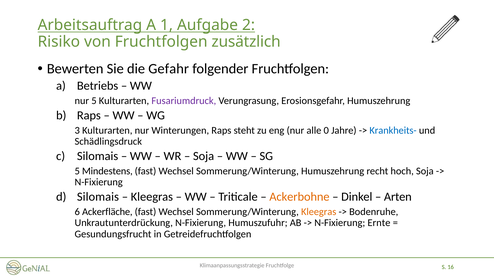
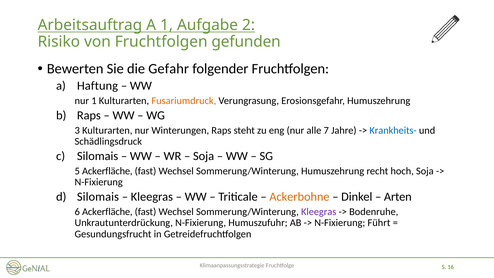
zusätzlich: zusätzlich -> gefunden (246, 42)
Betriebs: Betriebs -> Haftung (98, 86)
nur 5: 5 -> 1 (94, 101)
Fusariumdruck colour: purple -> orange (184, 101)
0: 0 -> 7 (326, 130)
5 Mindestens: Mindestens -> Ackerfläche (107, 171)
Kleegras colour: orange -> purple (319, 212)
Ernte: Ernte -> Führt (379, 223)
